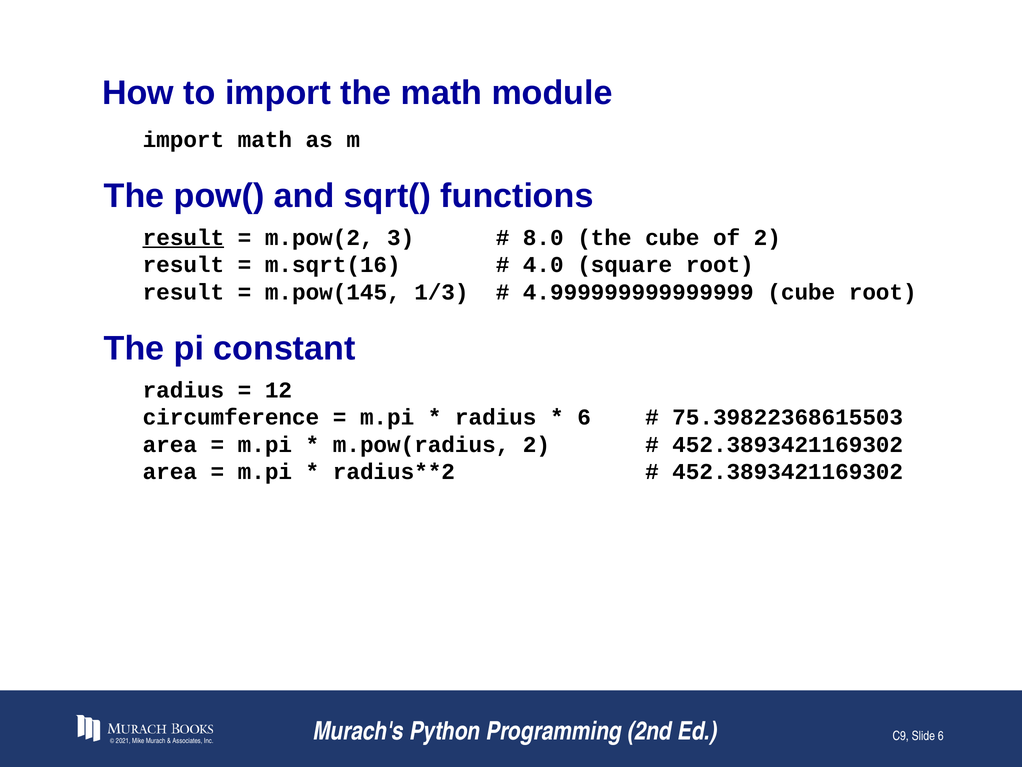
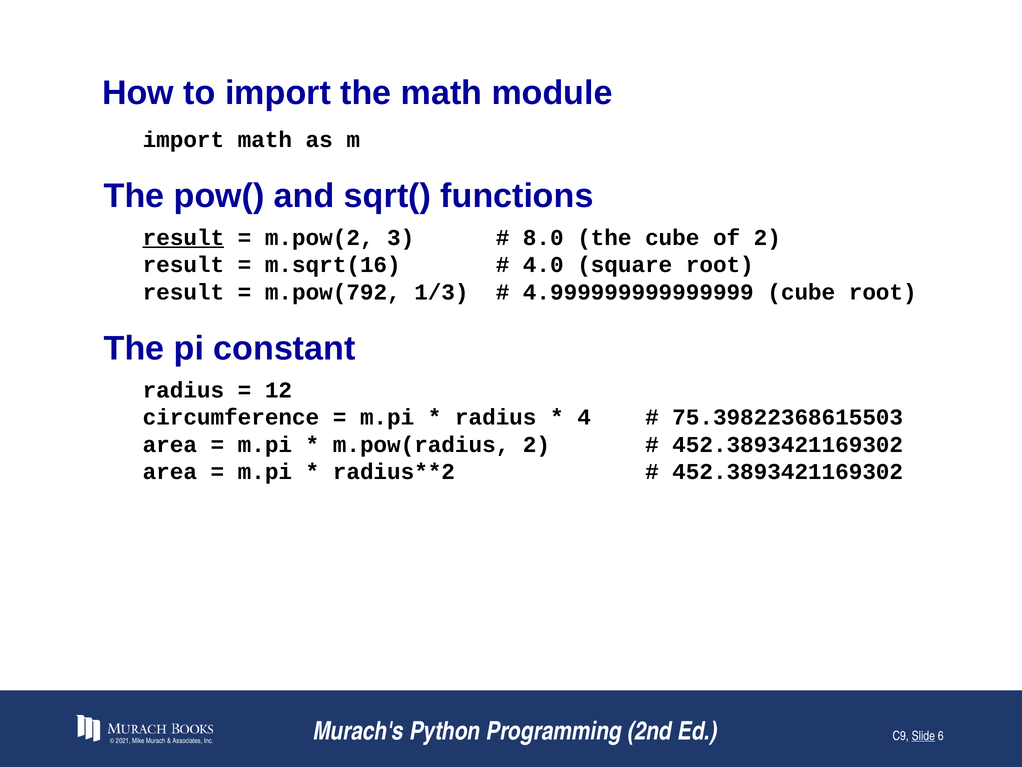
m.pow(145: m.pow(145 -> m.pow(792 (333, 292)
6: 6 -> 4 (584, 417)
Slide underline: none -> present (923, 735)
